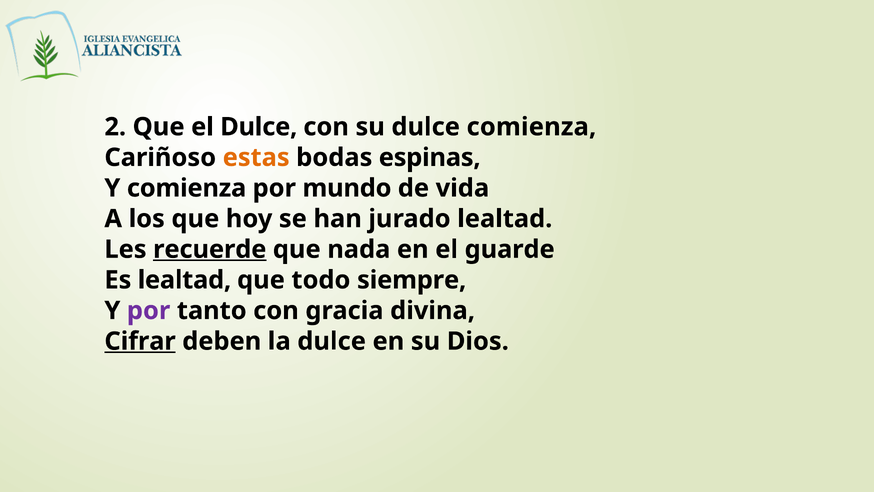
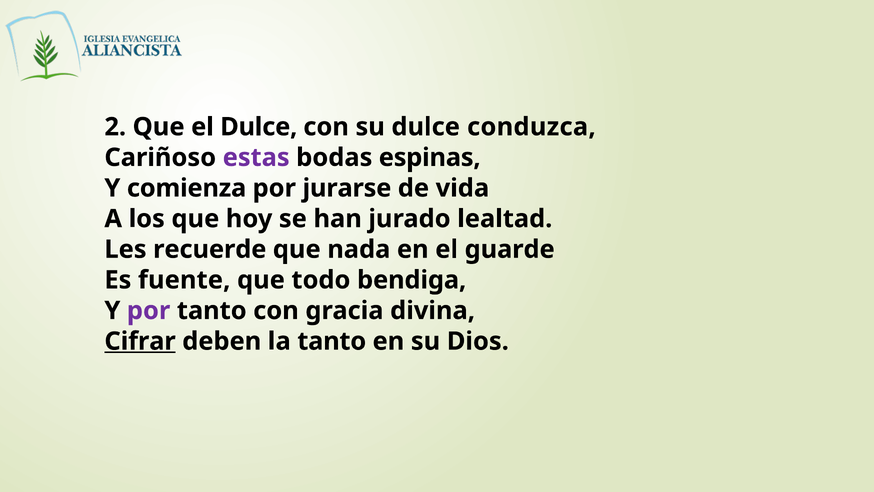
dulce comienza: comienza -> conduzca (531, 127)
estas colour: orange -> purple (256, 157)
mundo: mundo -> jurarse (347, 188)
recuerde underline: present -> none (210, 249)
Es lealtad: lealtad -> fuente (184, 280)
siempre: siempre -> bendiga (412, 280)
la dulce: dulce -> tanto (332, 341)
